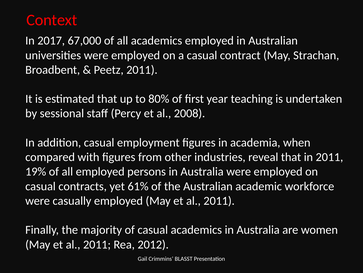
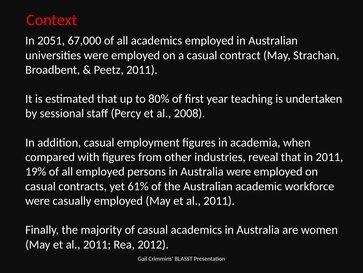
2017: 2017 -> 2051 (51, 41)
